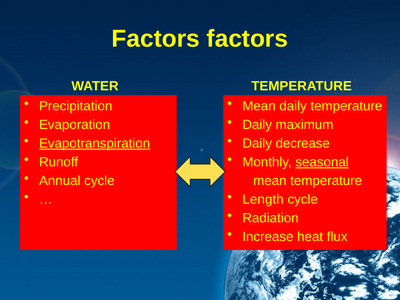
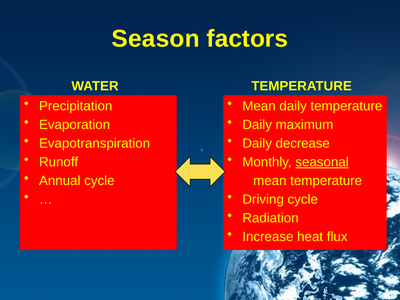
Factors: Factors -> Season (156, 39)
Evapotranspiration underline: present -> none (95, 143)
Length: Length -> Driving (263, 199)
